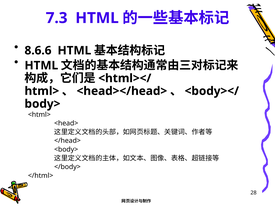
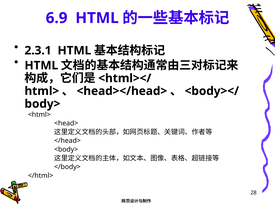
7.3: 7.3 -> 6.9 (57, 18)
8.6.6: 8.6.6 -> 2.3.1 (38, 51)
